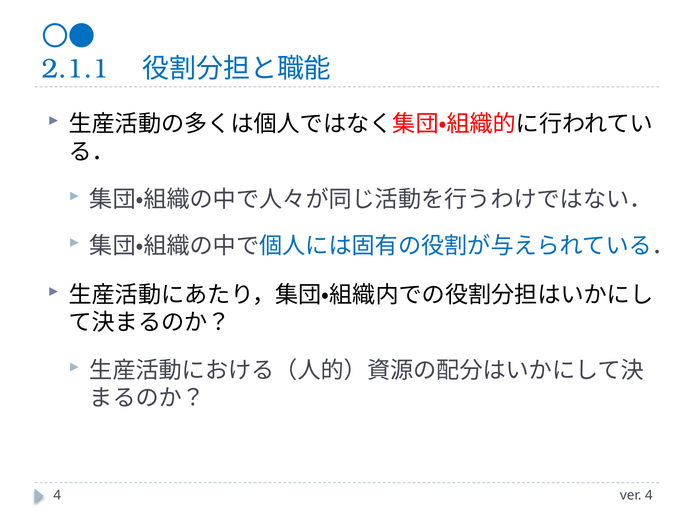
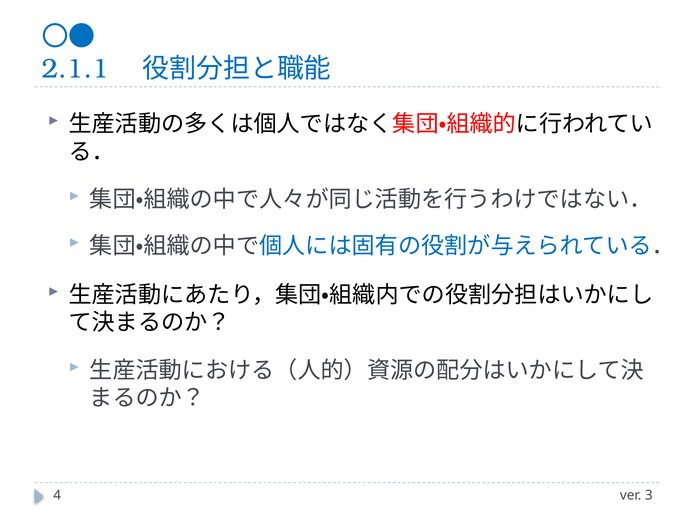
ver 4: 4 -> 3 (649, 495)
